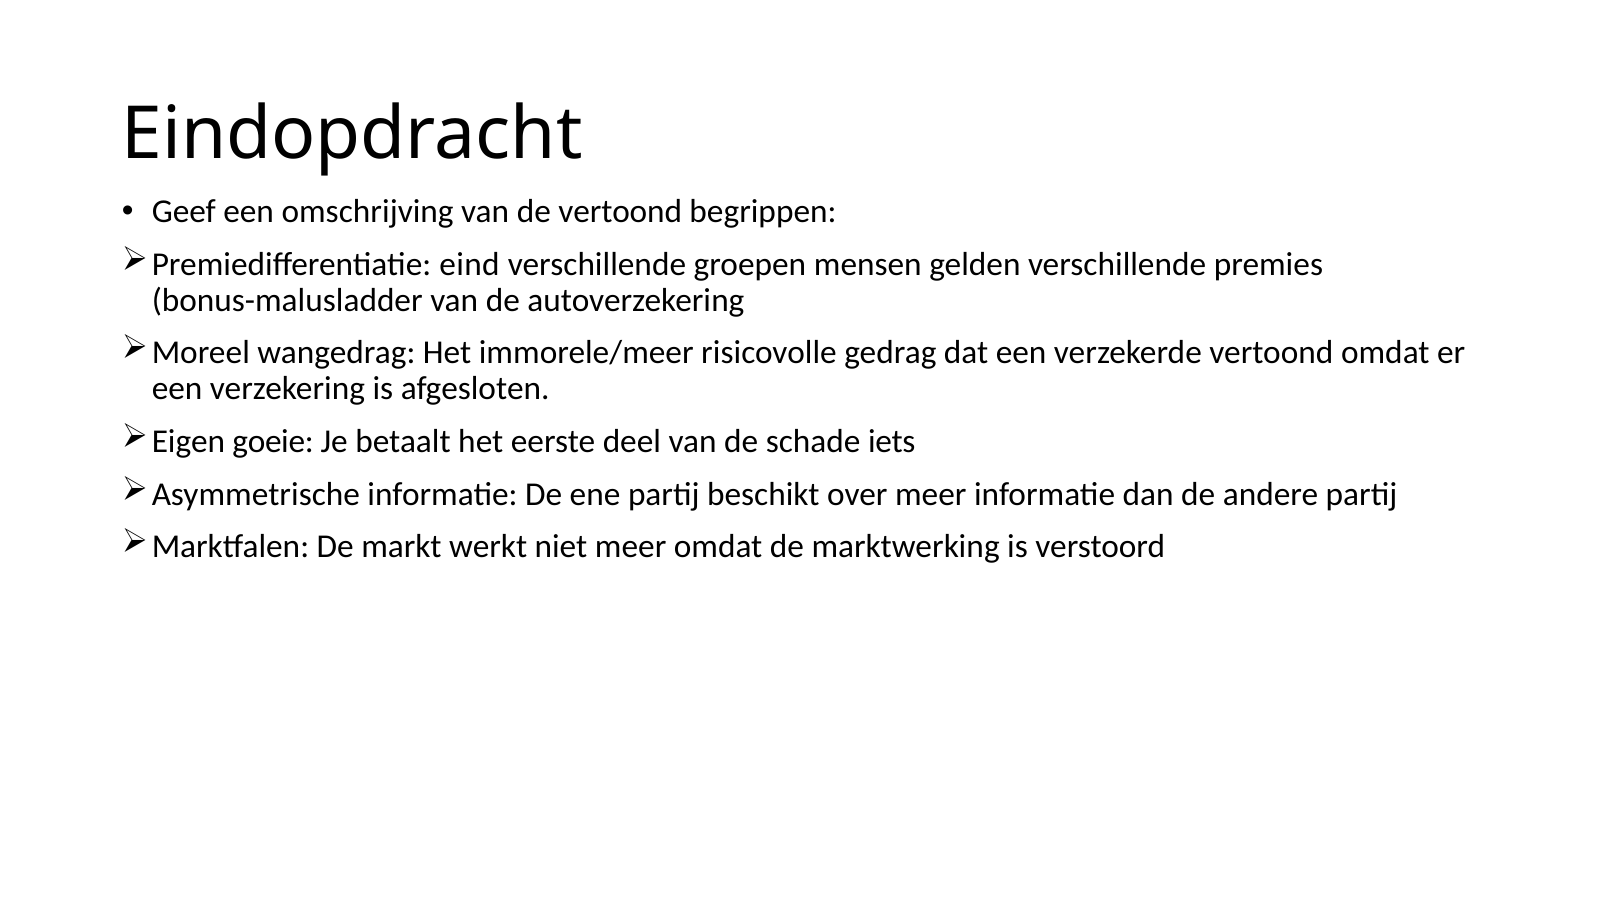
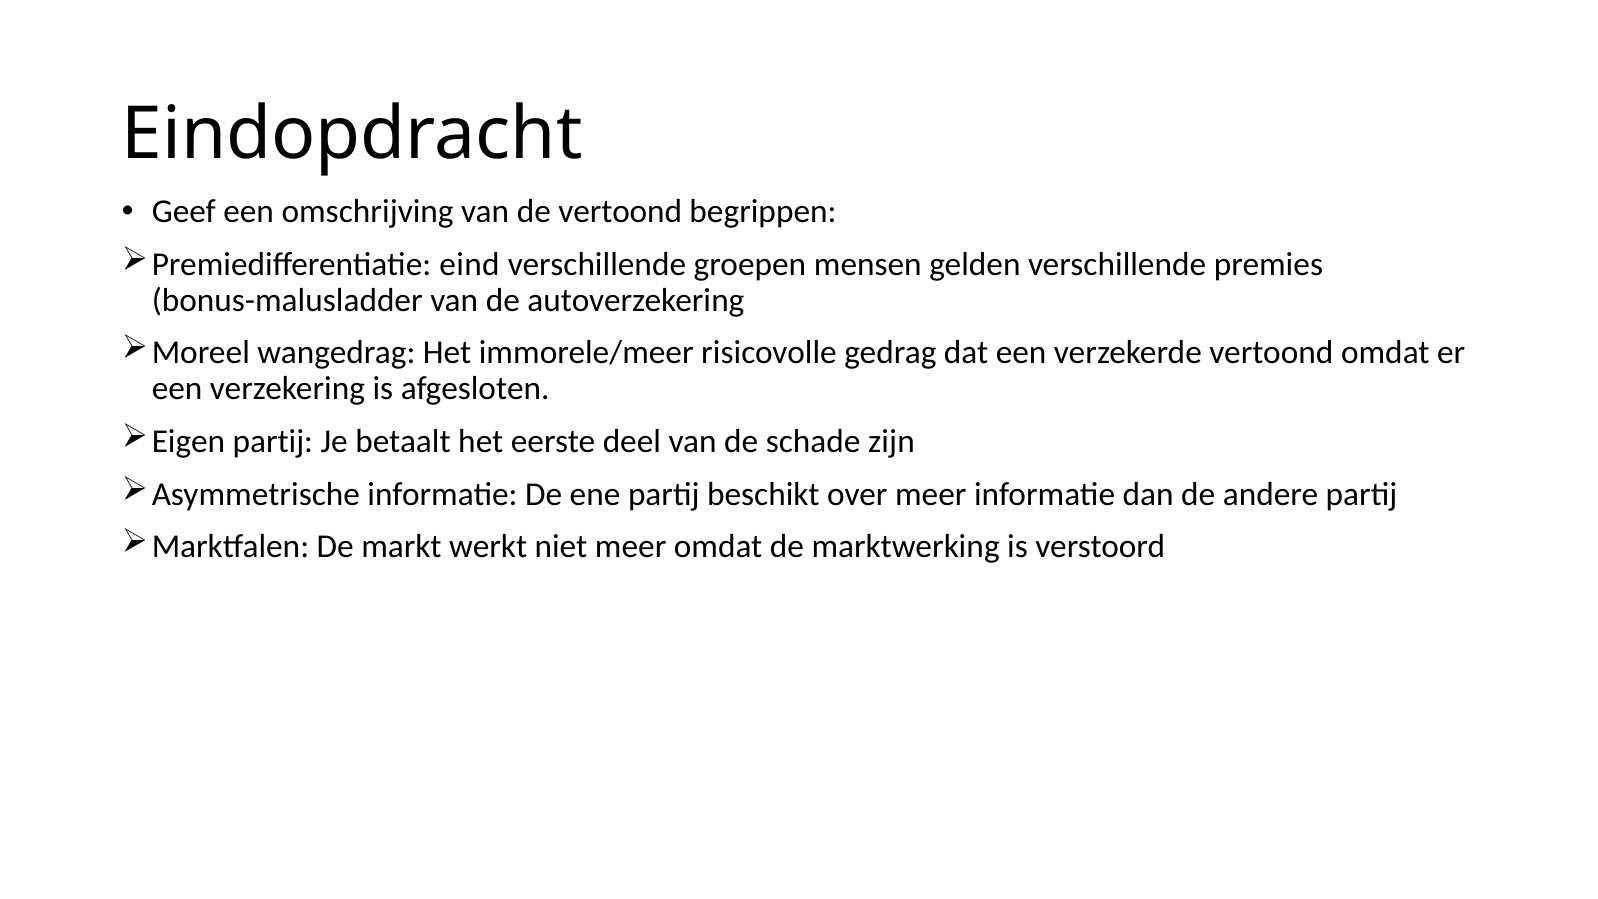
Eigen goeie: goeie -> partij (273, 441)
iets: iets -> zijn (891, 441)
